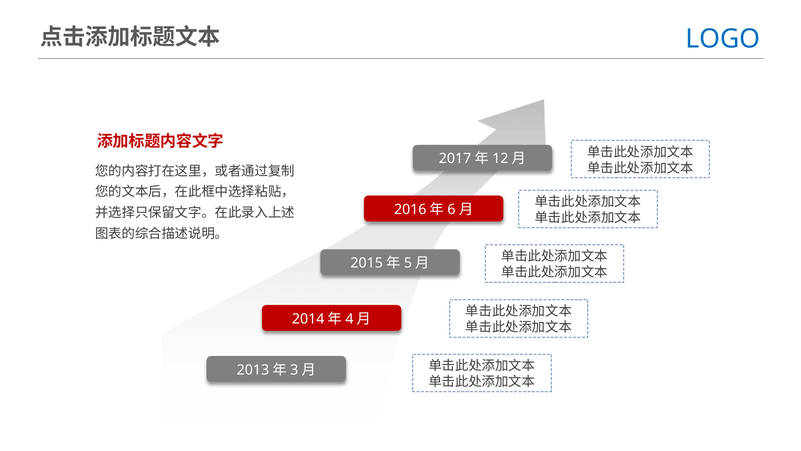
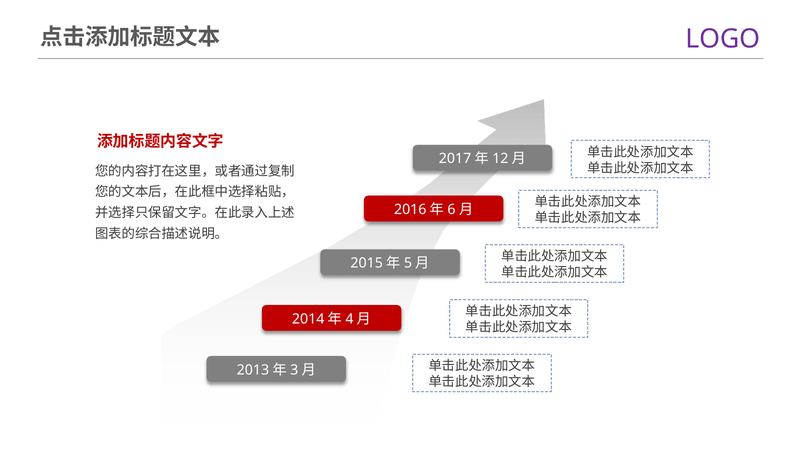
LOGO colour: blue -> purple (723, 39)
